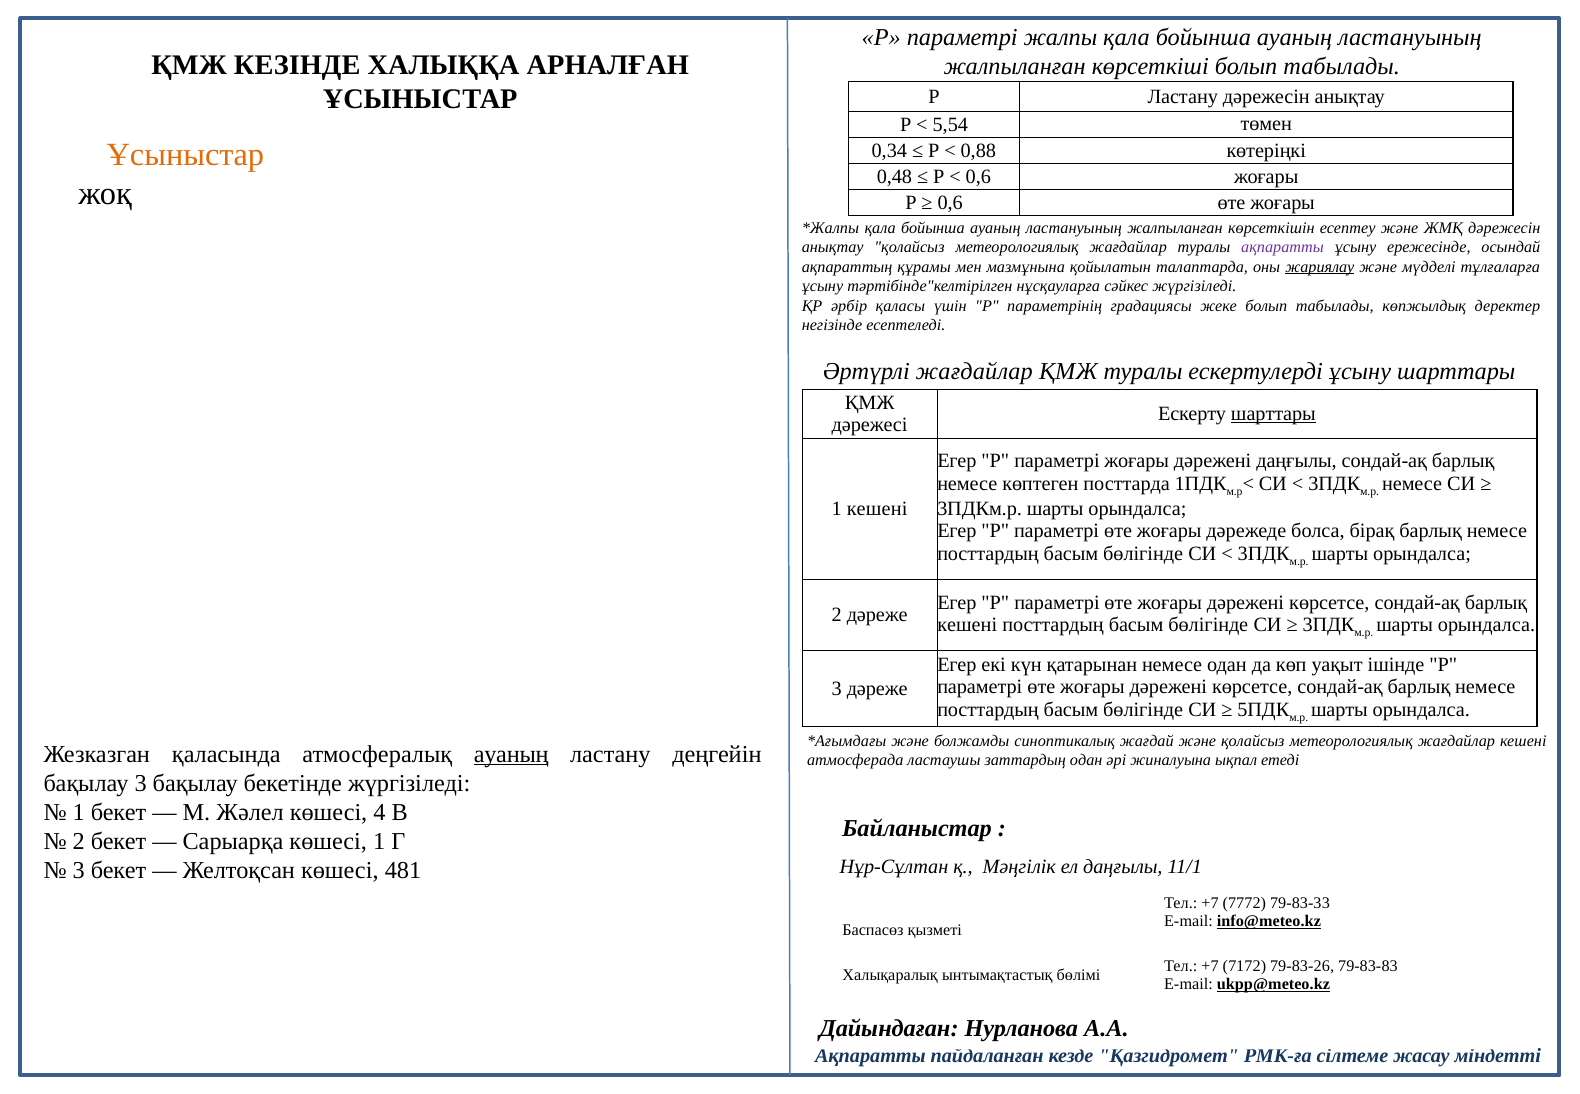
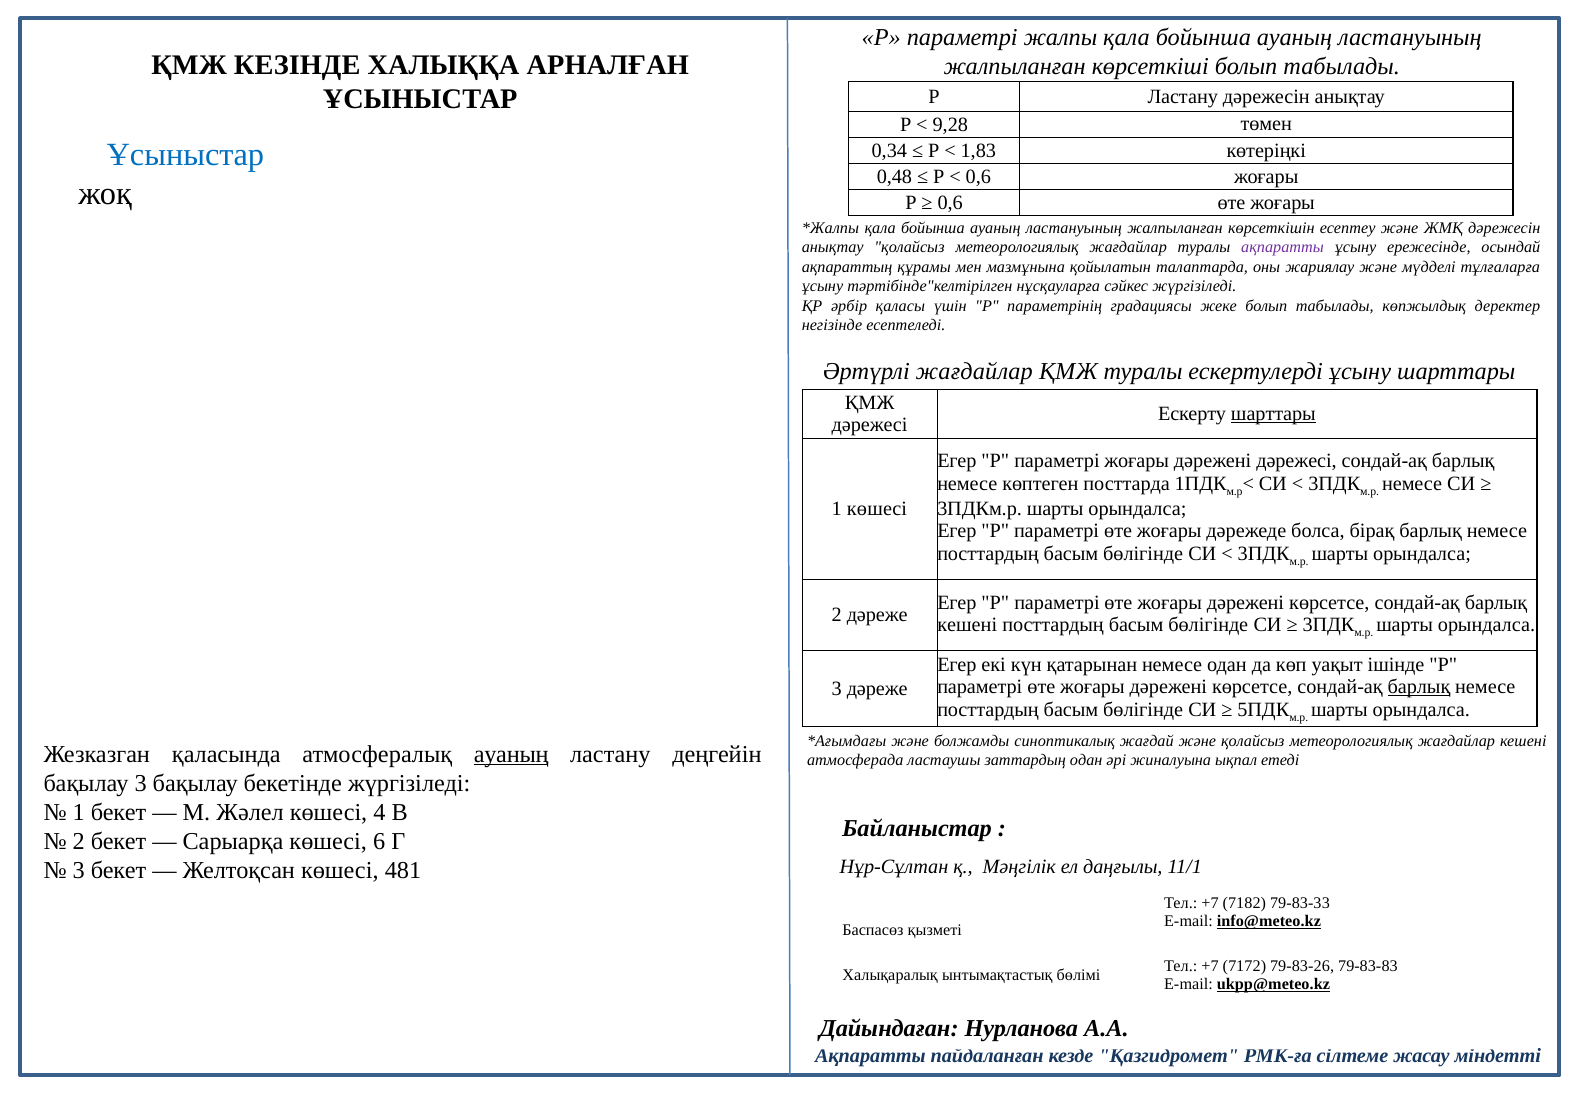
5,54: 5,54 -> 9,28 (950, 125)
Ұсыныстар colour: orange -> blue (185, 155)
0,88: 0,88 -> 1,83 (978, 151)
жариялау underline: present -> none (1320, 267)
дәрежені даңғылы: даңғылы -> дәрежесі (1297, 461)
1 кешені: кешені -> көшесі (877, 509)
барлық underline: none -> present (1419, 687)
көшесі 1: 1 -> 6 (379, 842)
7772: 7772 -> 7182 (1244, 903)
